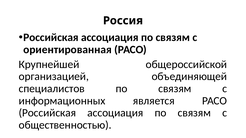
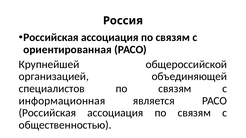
информационных: информационных -> информационная (62, 101)
